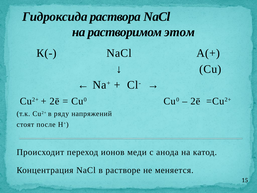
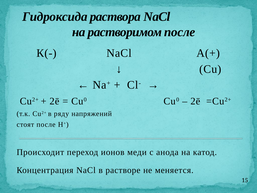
растворимом этом: этом -> после (180, 32)
